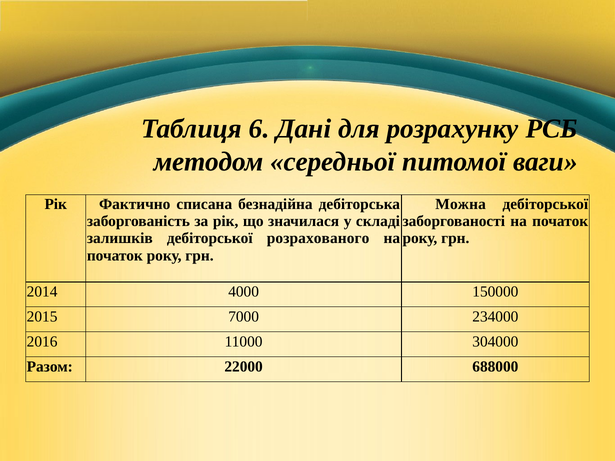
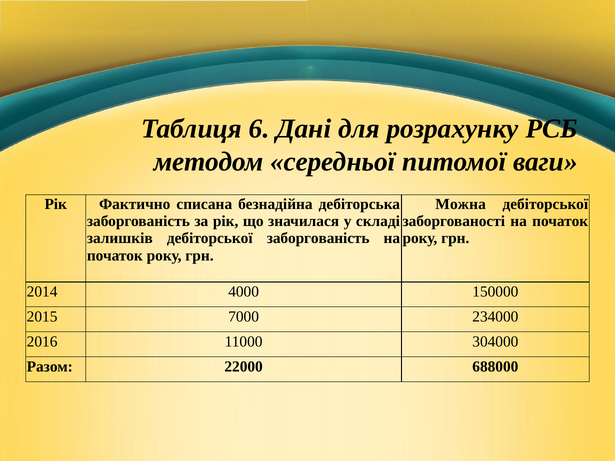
дебіторської розрахованого: розрахованого -> заборгованість (318, 239)
